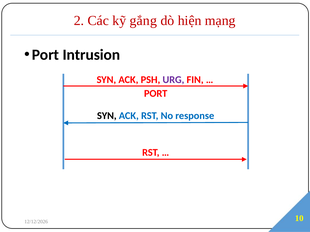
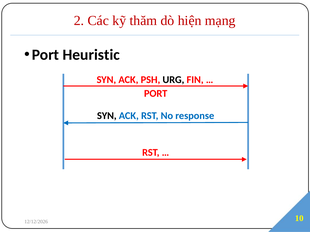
gắng: gắng -> thăm (143, 21)
Intrusion: Intrusion -> Heuristic (91, 55)
URG colour: purple -> black (173, 80)
